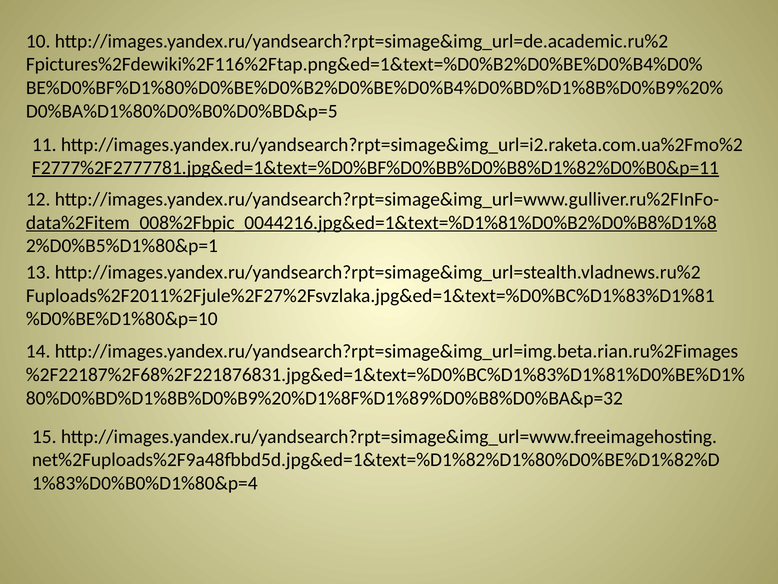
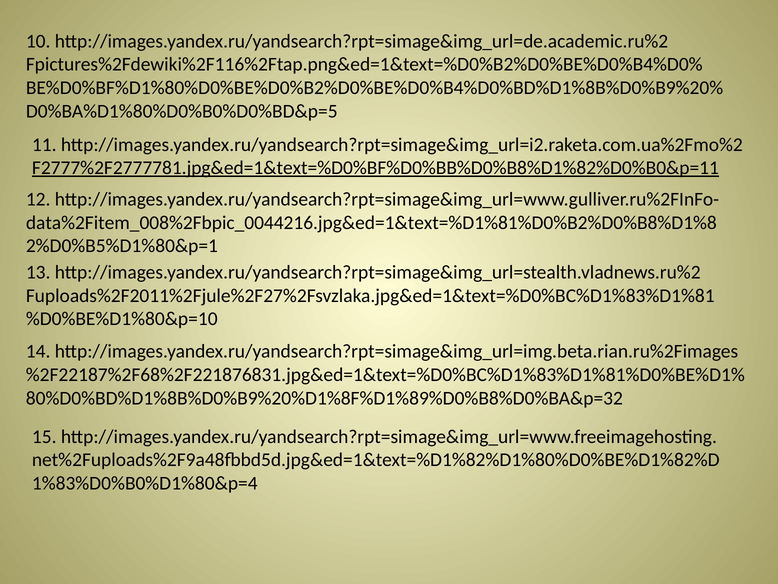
data%2Fitem_008%2Fbpic_0044216.jpg&ed=1&text=%D1%81%D0%B2%D0%B8%D1%8 underline: present -> none (371, 223)
